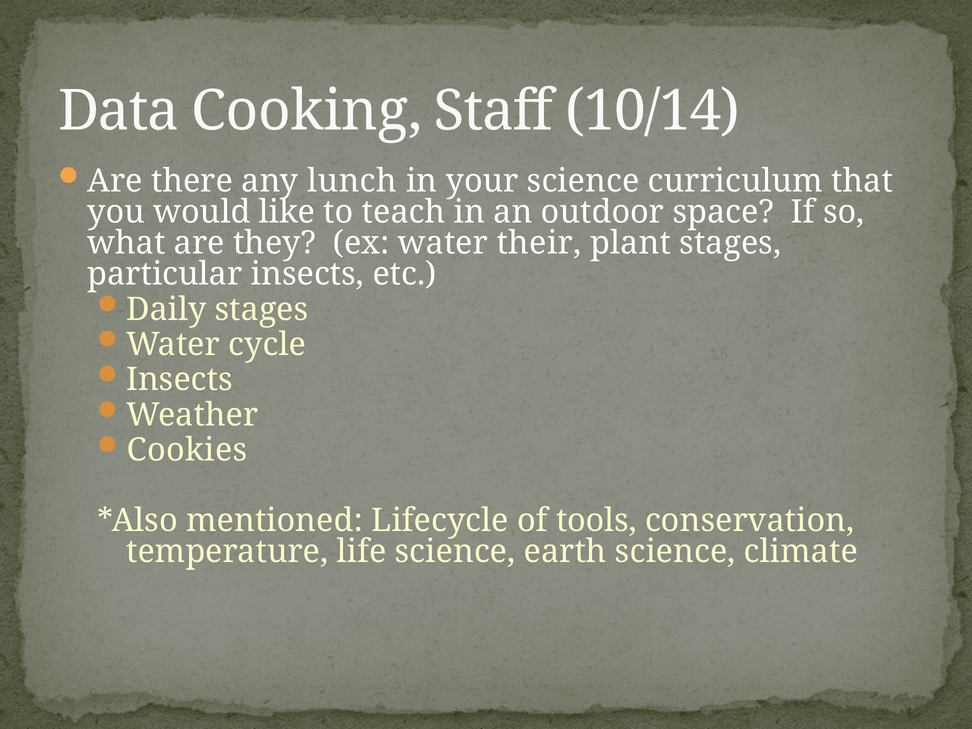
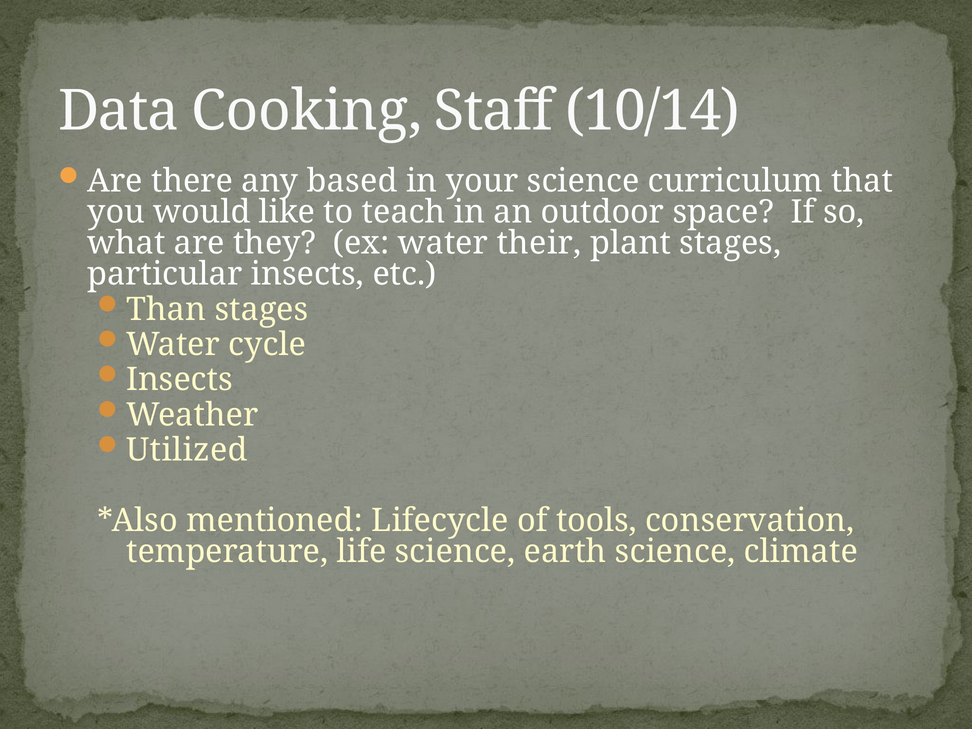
lunch: lunch -> based (352, 181)
Daily: Daily -> Than (166, 309)
Cookies: Cookies -> Utilized (187, 450)
